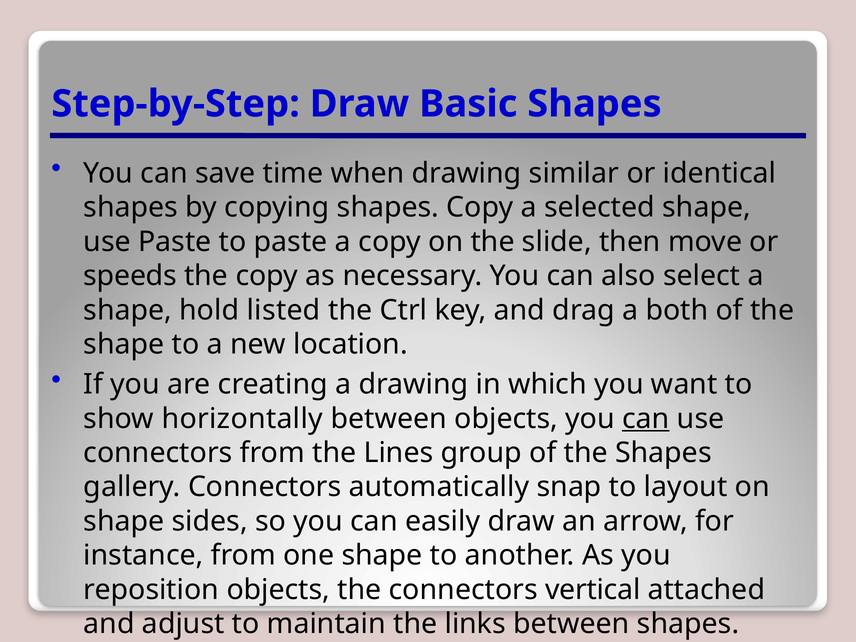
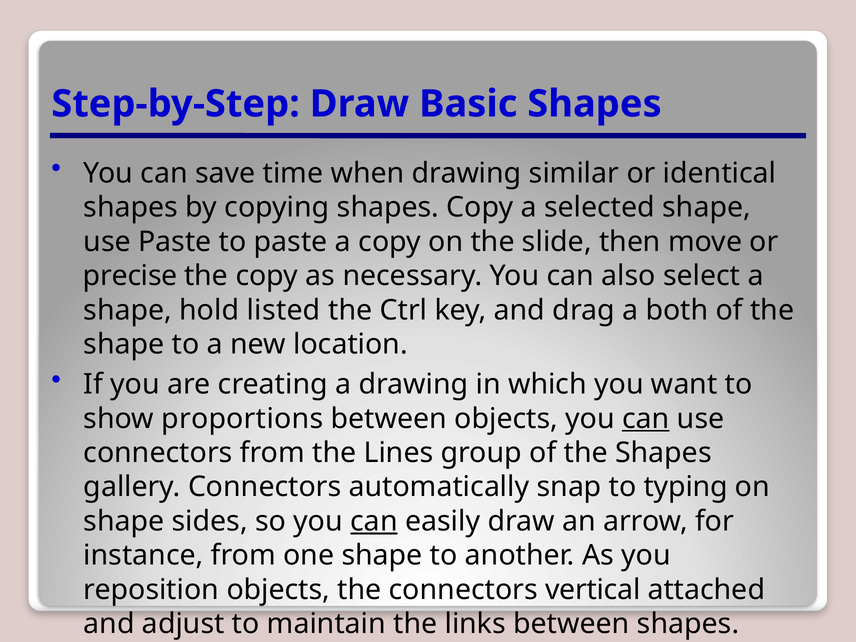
speeds: speeds -> precise (130, 276)
horizontally: horizontally -> proportions (242, 419)
layout: layout -> typing (686, 487)
can underline: none -> present (374, 521)
